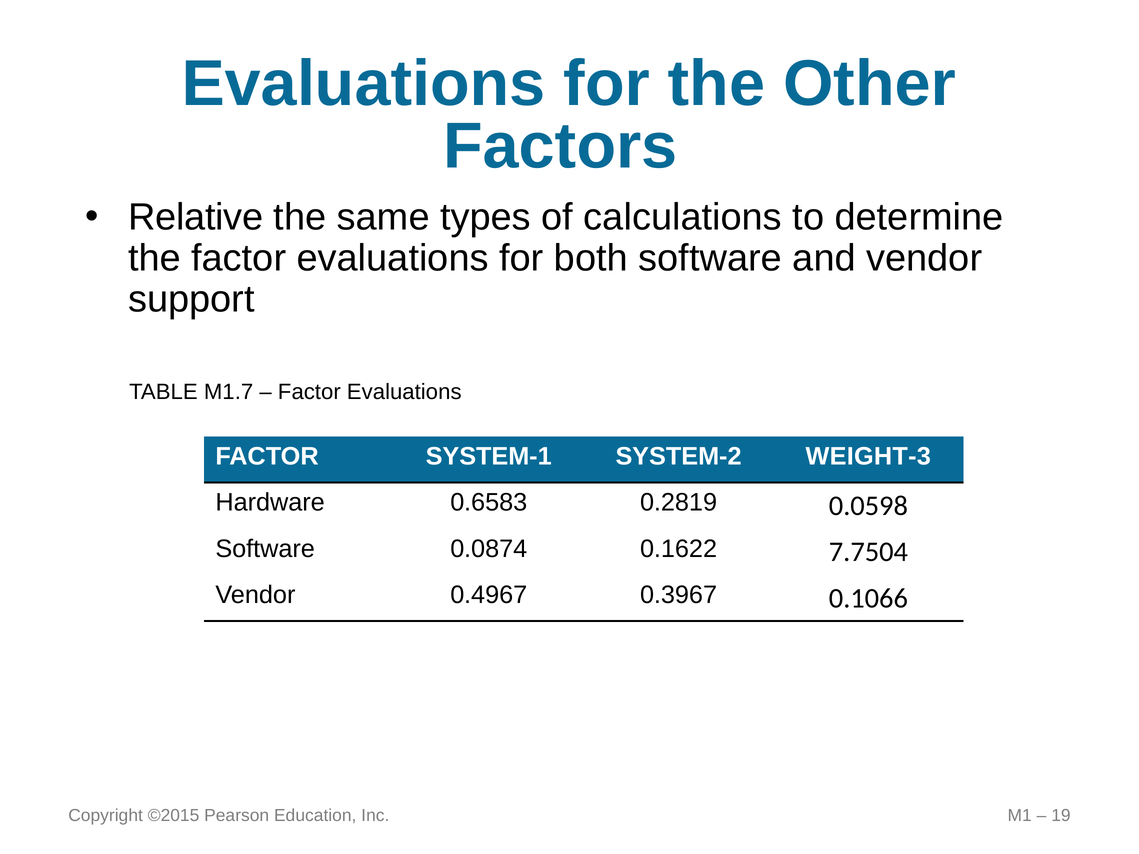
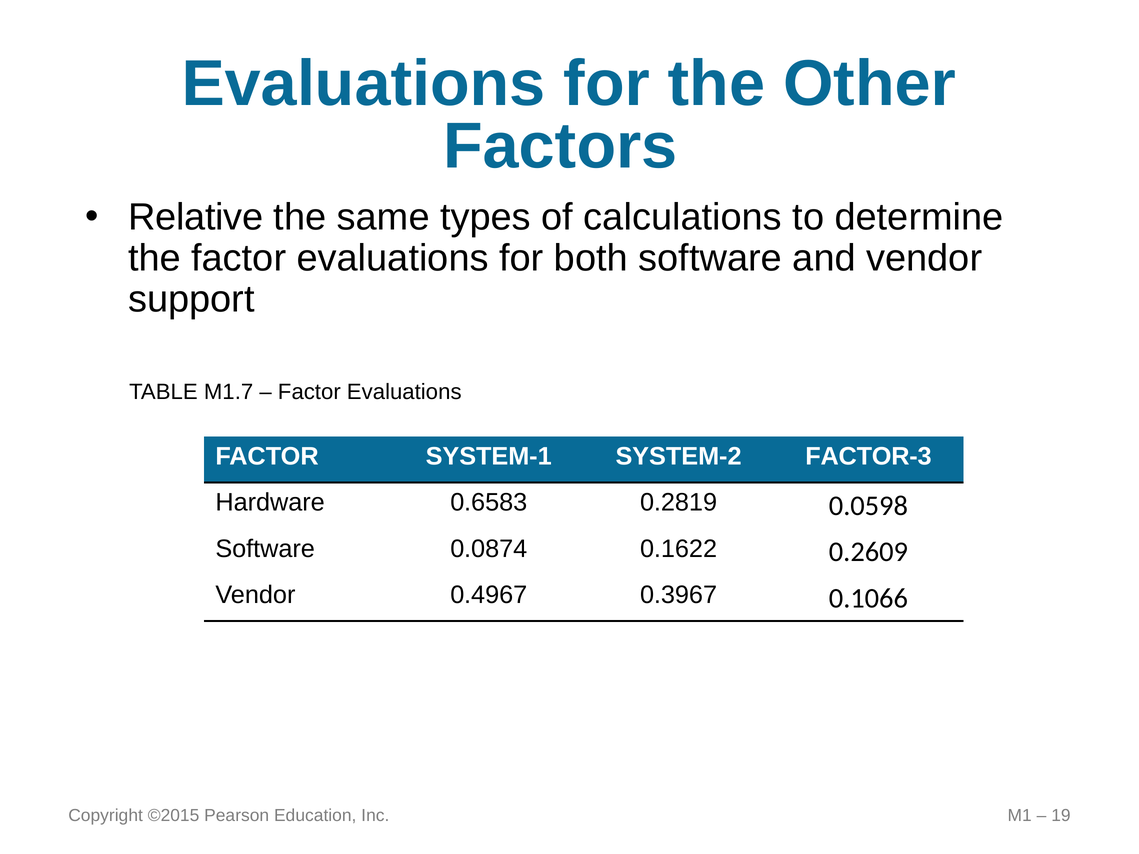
WEIGHT-3: WEIGHT-3 -> FACTOR-3 (868, 457)
7.7504: 7.7504 -> 0.2609 (868, 552)
